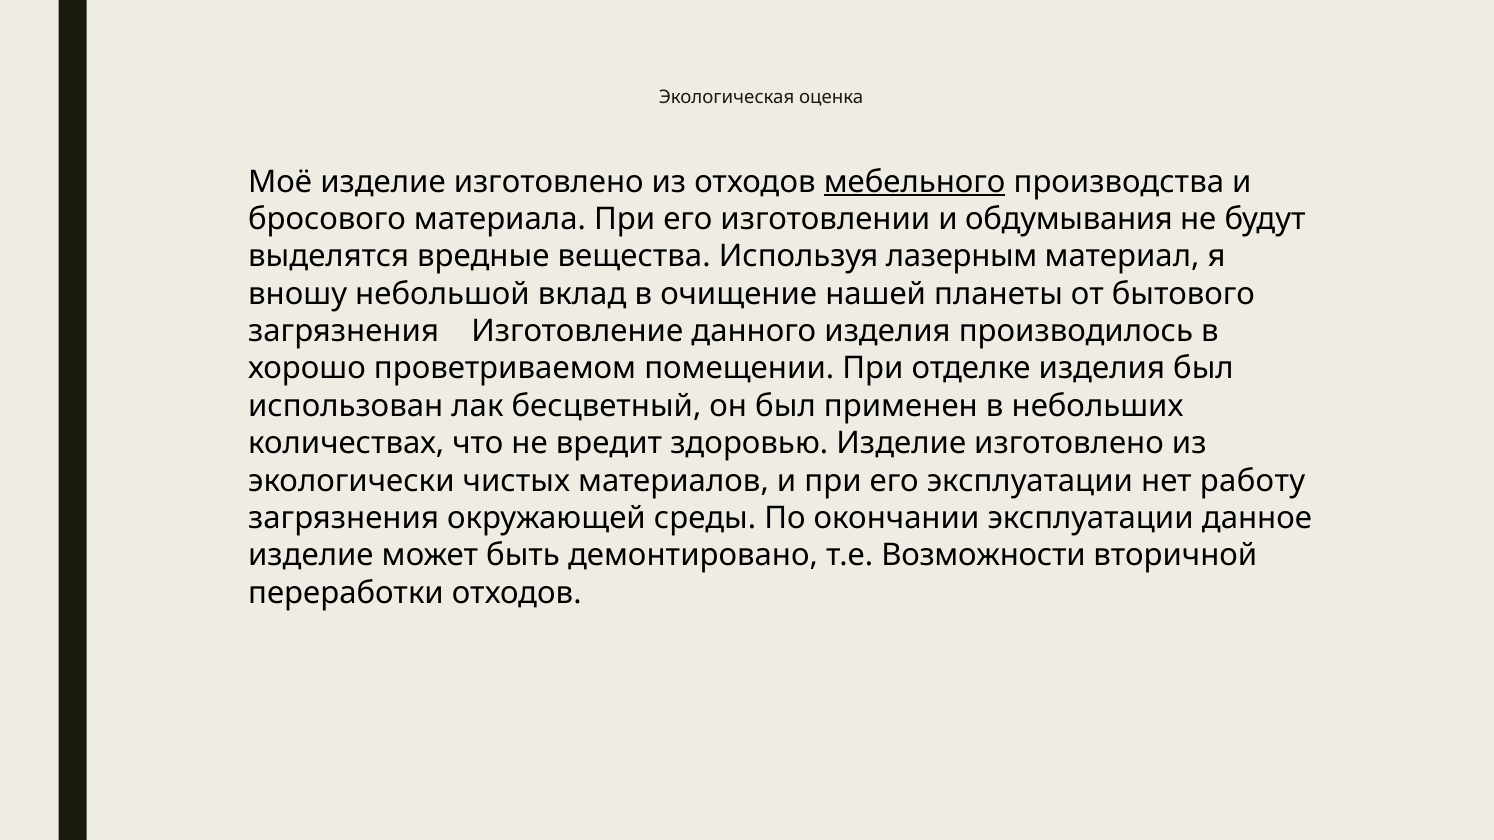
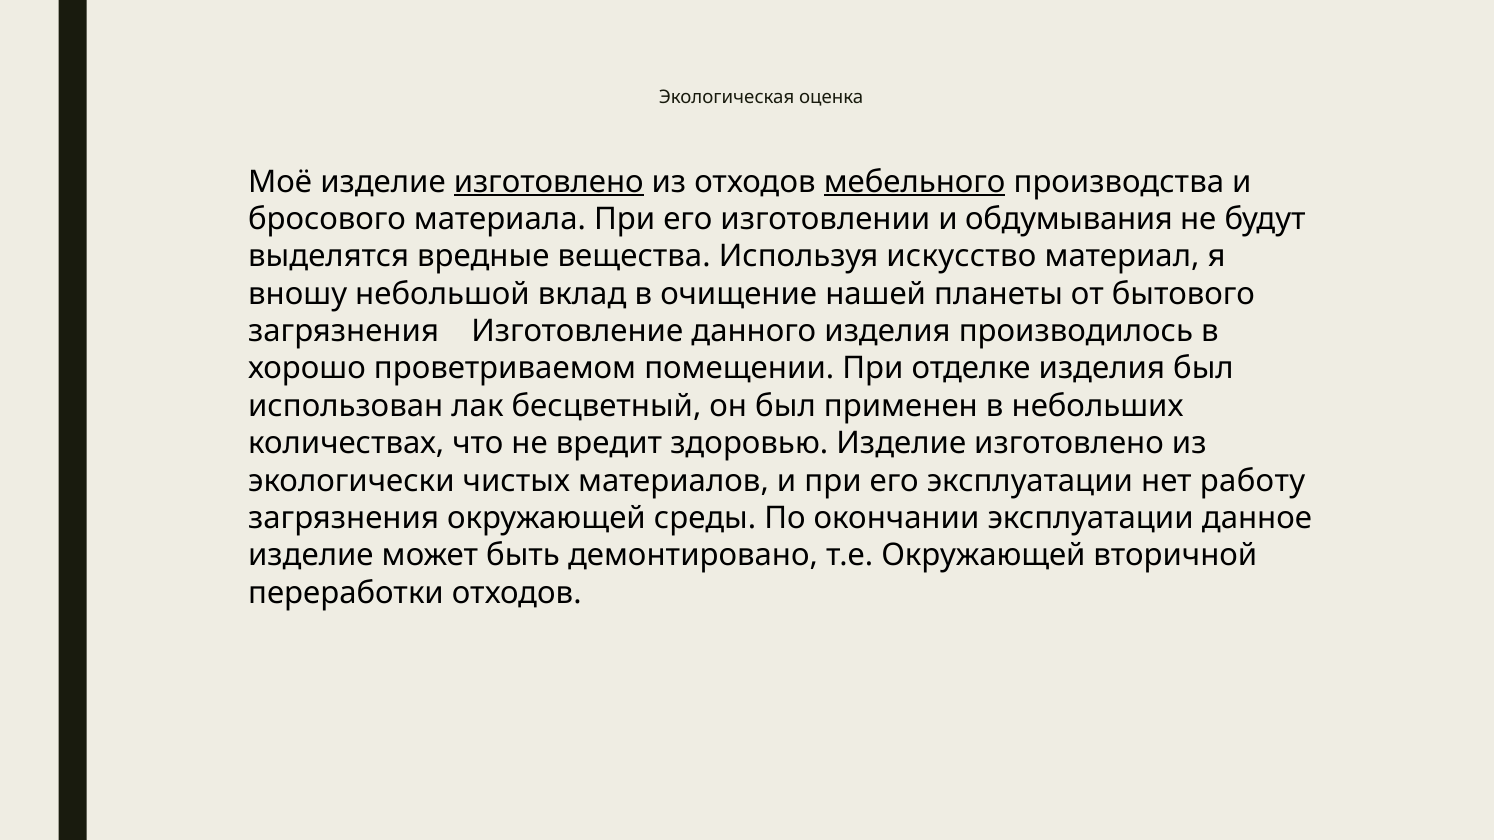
изготовлено underline: none -> present (549, 182)
лазерным: лазерным -> искусство (961, 257)
т.е Возможности: Возможности -> Окружающей (983, 556)
